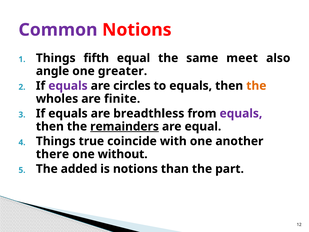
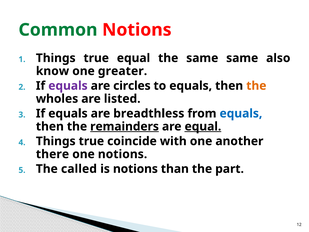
Common colour: purple -> green (58, 30)
fifth: fifth -> true (96, 58)
same meet: meet -> same (242, 58)
angle: angle -> know (52, 71)
finite: finite -> listed (122, 99)
equals colour: purple -> blue (241, 113)
equal underline: none -> present (203, 126)
one without: without -> notions (123, 154)
added: added -> called (79, 169)
